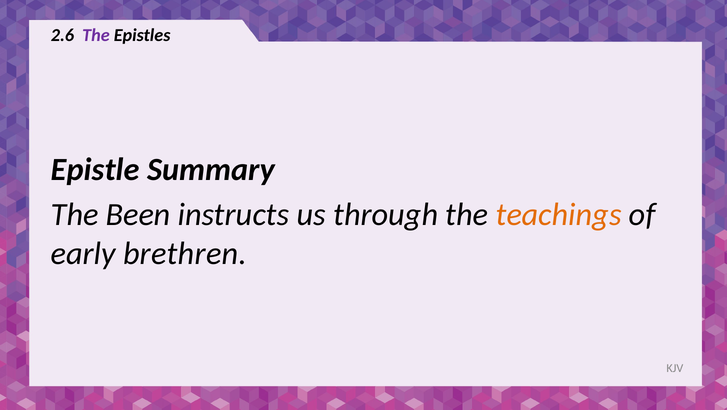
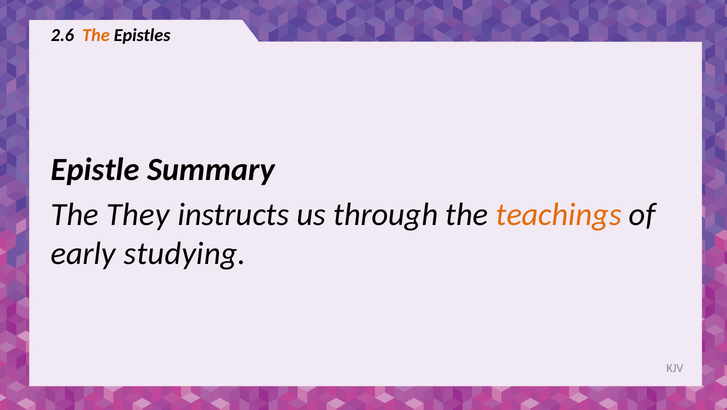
The colour: purple -> orange (96, 35)
Been: Been -> They (138, 215)
brethren: brethren -> studying (185, 253)
